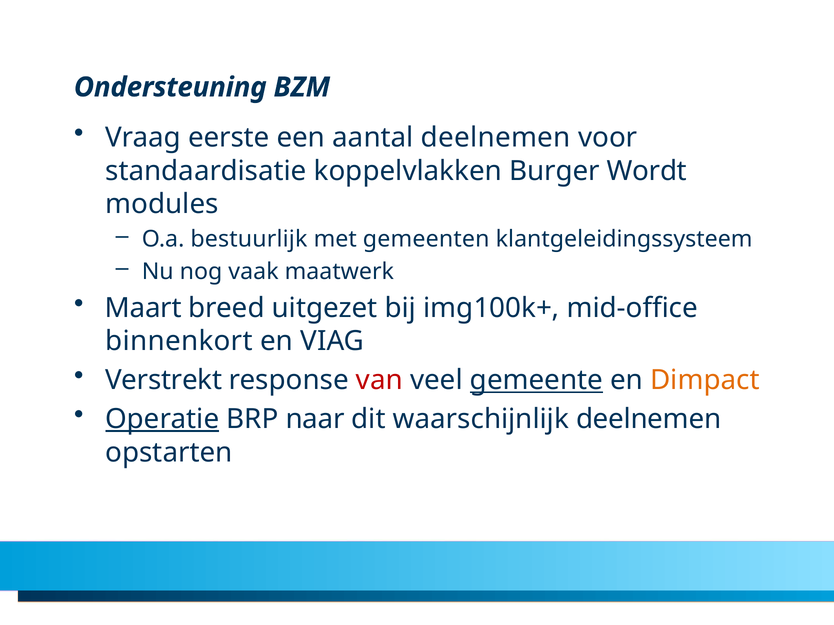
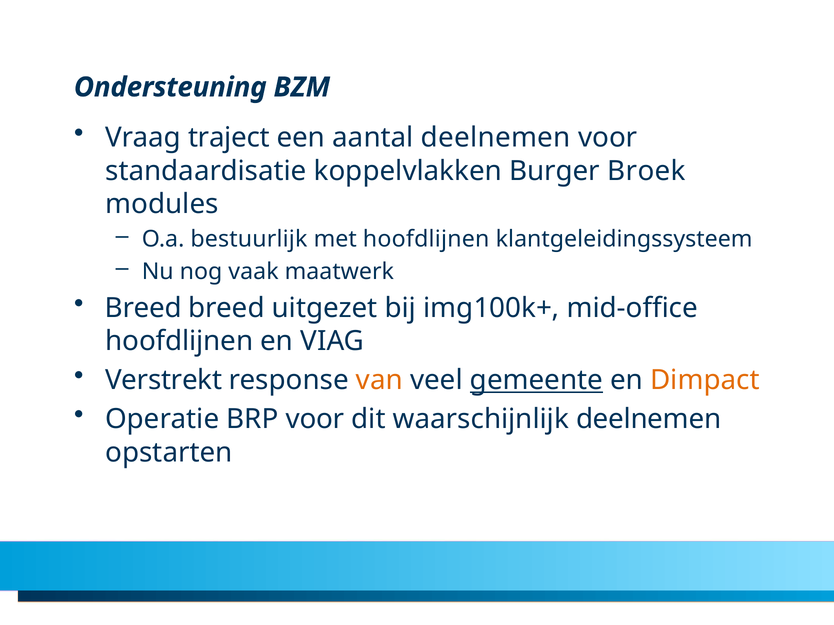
eerste: eerste -> traject (229, 138)
Wordt: Wordt -> Broek (646, 171)
met gemeenten: gemeenten -> hoofdlijnen (426, 239)
Maart: Maart -> Breed (143, 308)
binnenkort: binnenkort -> hoofdlijnen (179, 342)
van colour: red -> orange (379, 381)
Operatie underline: present -> none (162, 419)
BRP naar: naar -> voor (315, 419)
